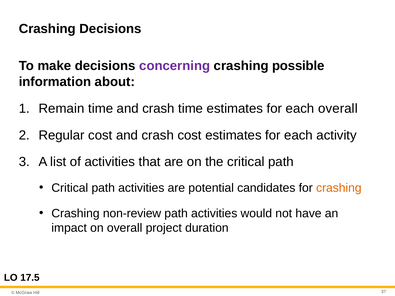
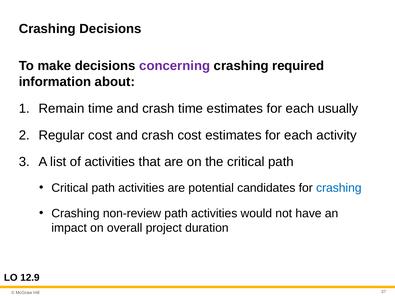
possible: possible -> required (298, 66)
each overall: overall -> usually (338, 109)
crashing colour: orange -> blue (339, 188)
17.5: 17.5 -> 12.9 (30, 278)
